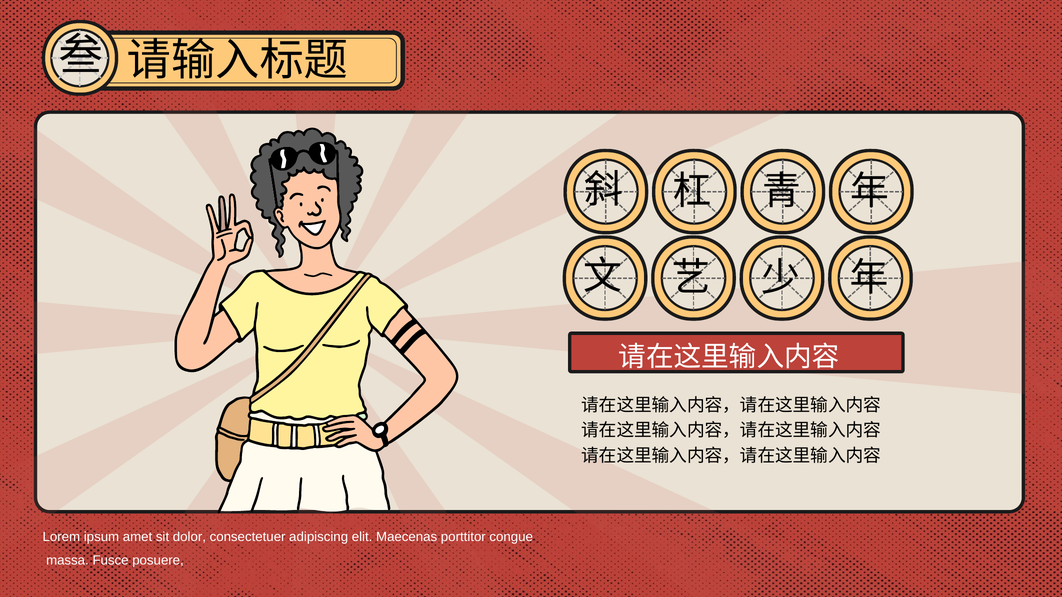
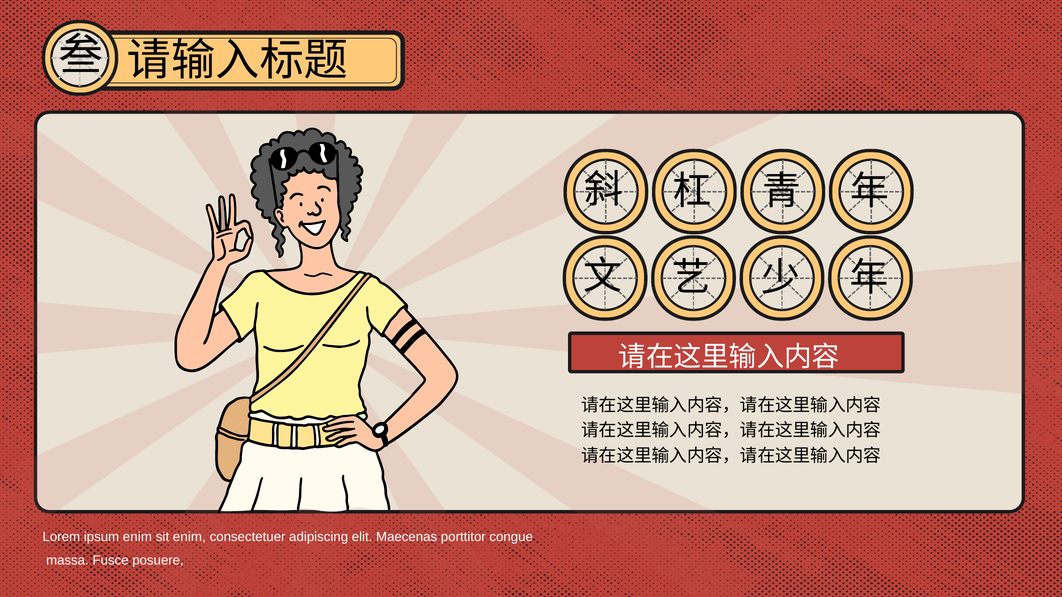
ipsum amet: amet -> enim (137, 537)
sit dolor: dolor -> enim (189, 537)
